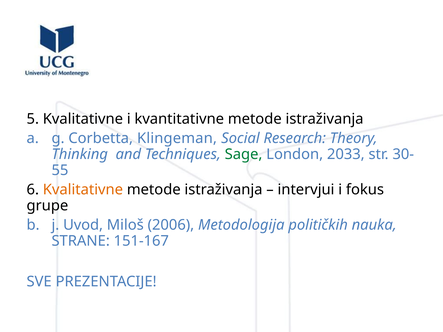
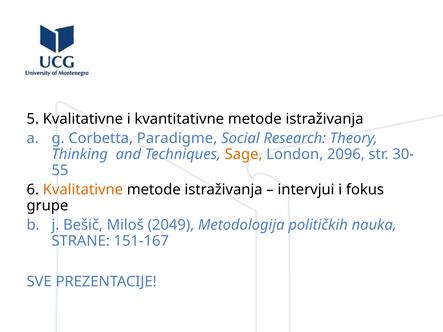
Klingeman: Klingeman -> Paradigme (177, 138)
Sage colour: green -> orange (244, 154)
2033: 2033 -> 2096 (346, 154)
Uvod: Uvod -> Bešič (83, 225)
2006: 2006 -> 2049 (171, 225)
